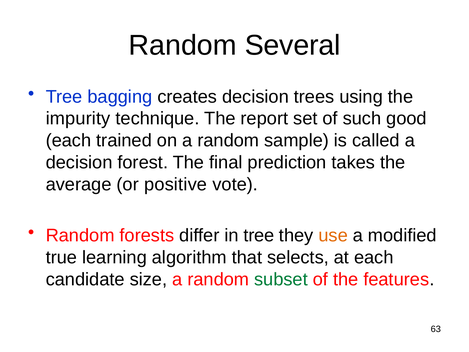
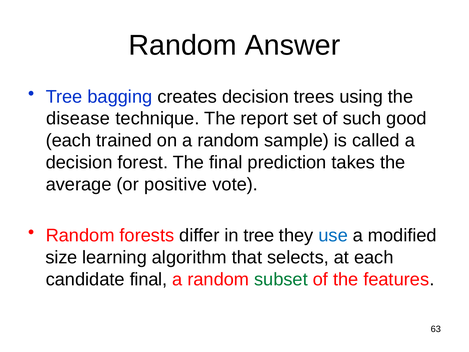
Several: Several -> Answer (293, 45)
impurity: impurity -> disease (78, 119)
use colour: orange -> blue (333, 235)
true: true -> size (61, 257)
candidate size: size -> final (148, 279)
